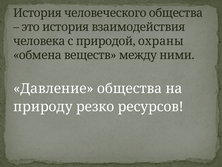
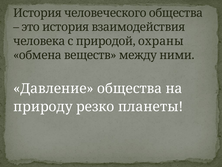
ресурсов: ресурсов -> планеты (151, 106)
